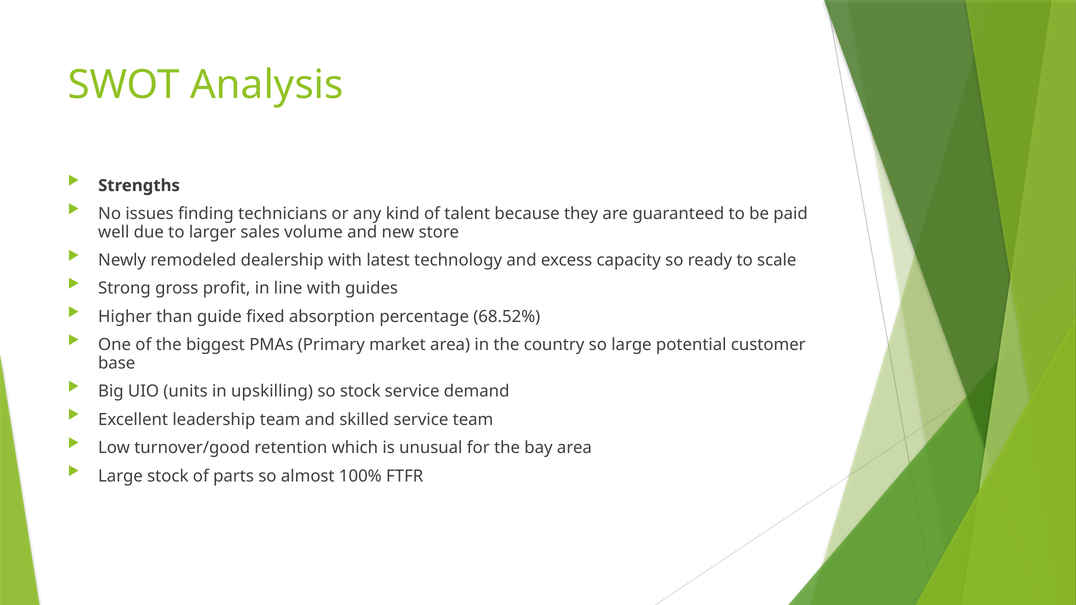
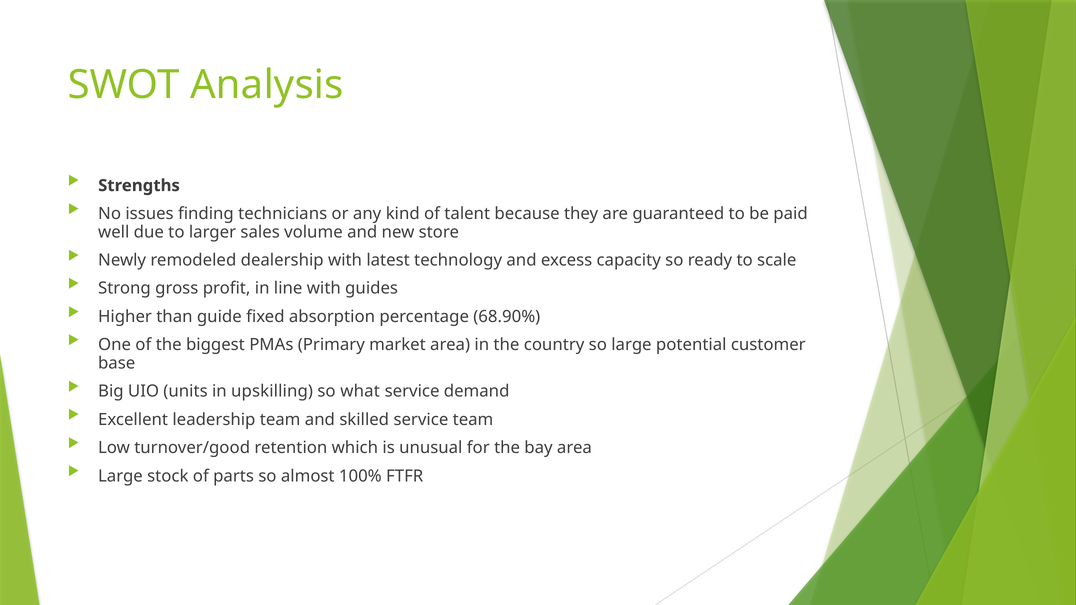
68.52%: 68.52% -> 68.90% (507, 317)
so stock: stock -> what (360, 391)
